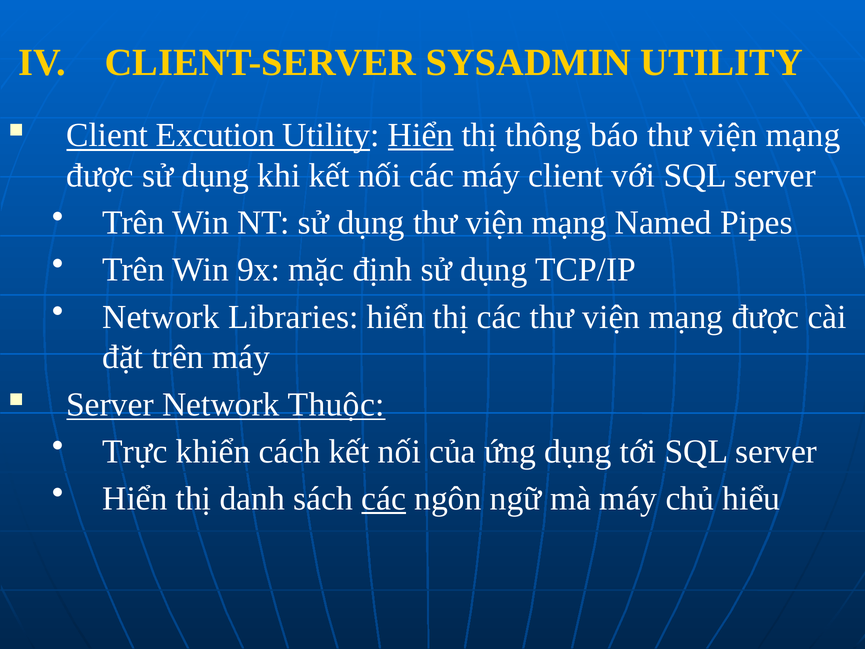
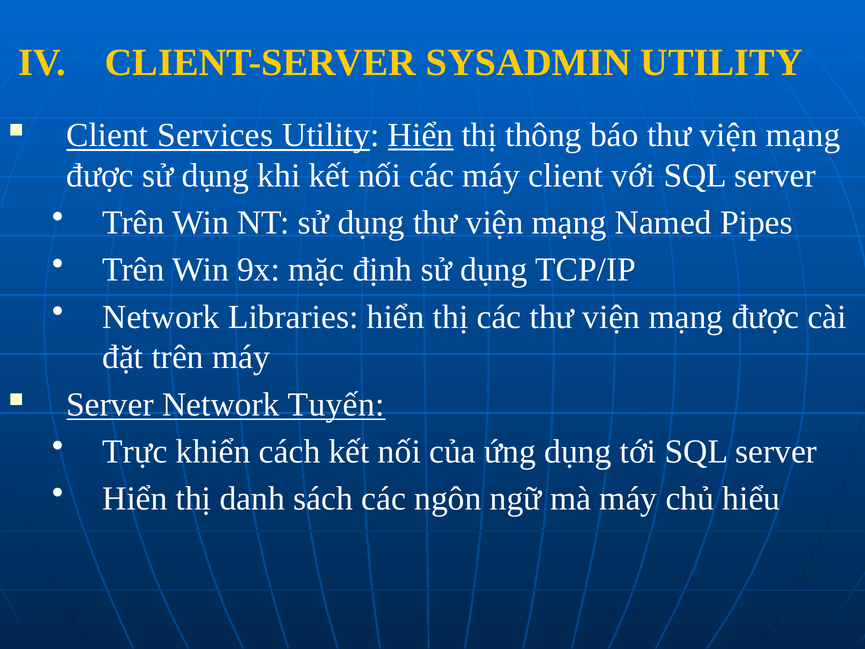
Excution: Excution -> Services (215, 135)
Thuộc: Thuộc -> Tuyến (336, 404)
các underline: present -> none (384, 499)
